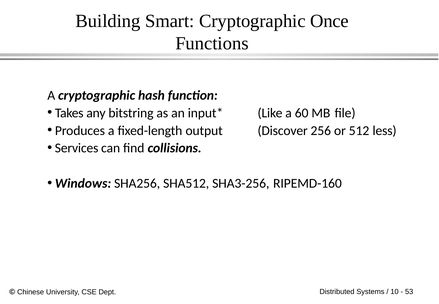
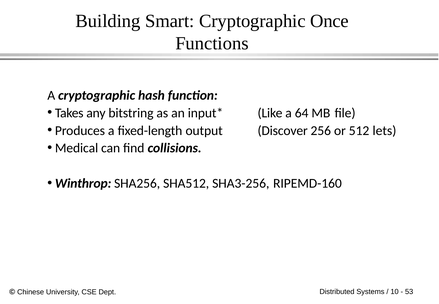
60: 60 -> 64 (302, 113)
less: less -> lets (384, 131)
Services: Services -> Medical (77, 148)
Windows: Windows -> Winthrop (83, 183)
